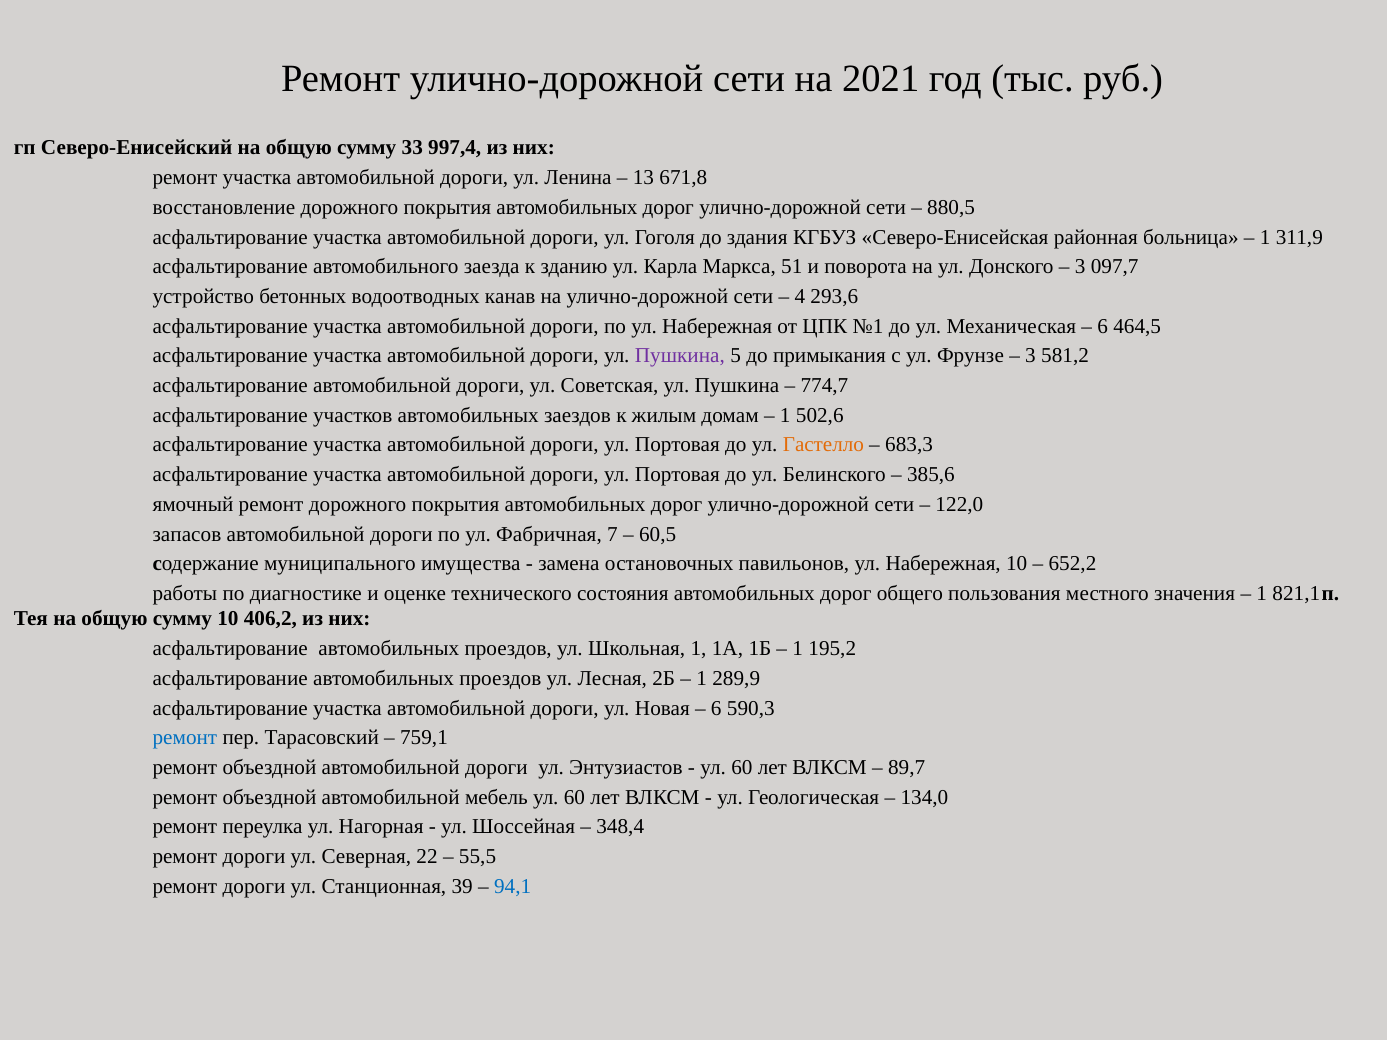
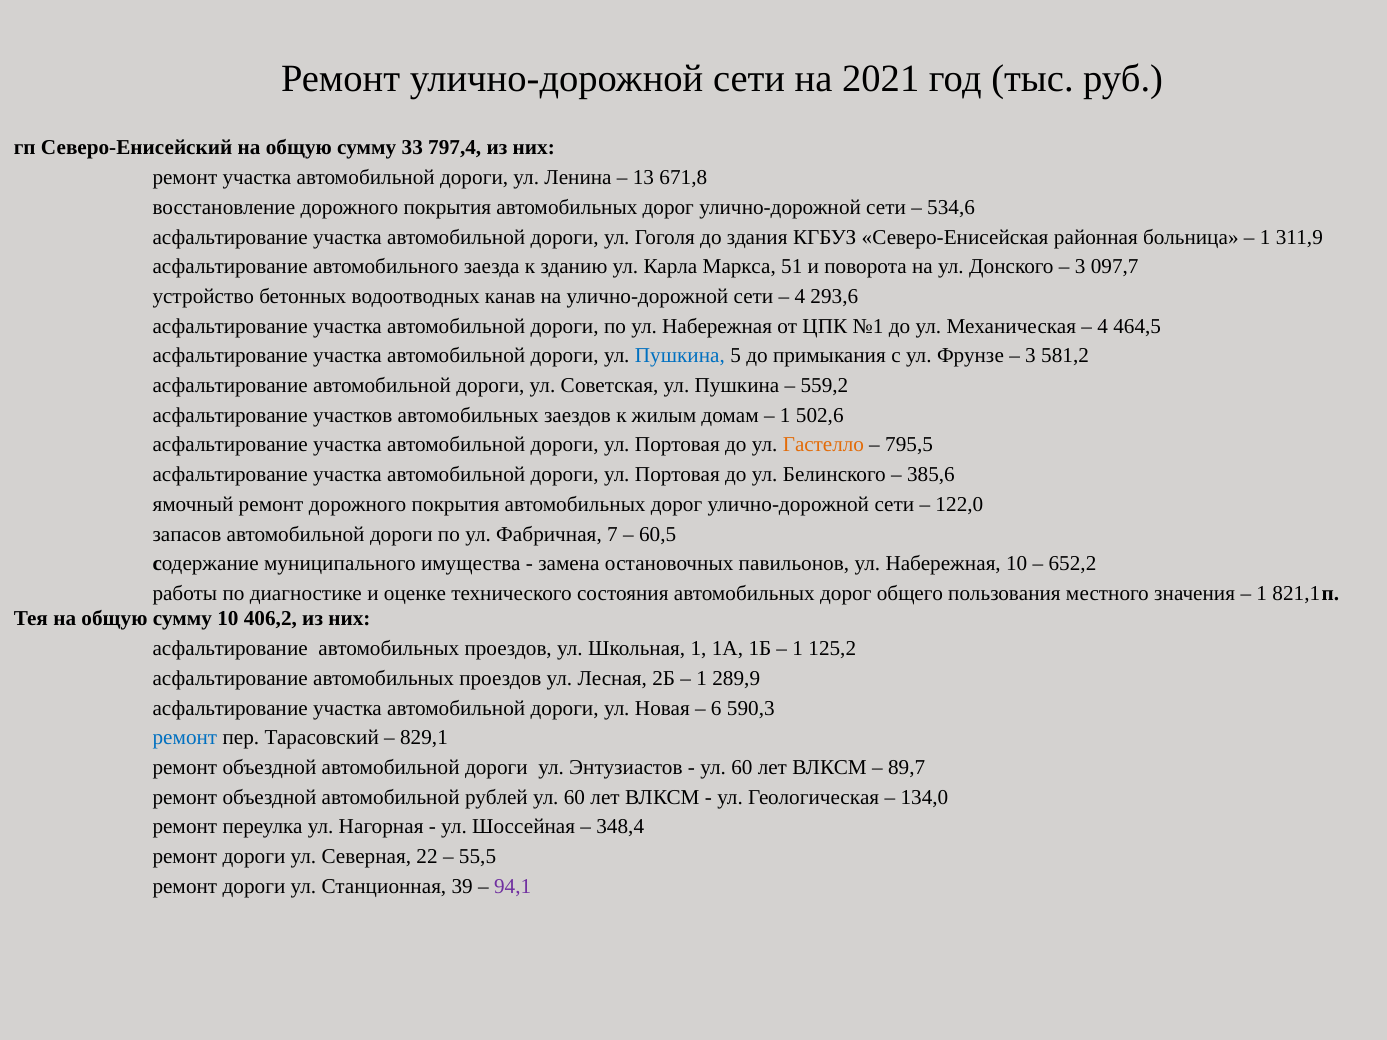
997,4: 997,4 -> 797,4 (455, 148)
880,5: 880,5 -> 534,6 (951, 207)
6: 6 -> 4 (1103, 326)
Пушкина colour: purple -> blue (680, 356)
774,7: 774,7 -> 559,2 (824, 386)
683,3: 683,3 -> 795,5 (909, 445)
195,2: 195,2 -> 125,2 (832, 649)
759,1: 759,1 -> 829,1 (424, 738)
мебель: мебель -> рублей (496, 797)
94,1 colour: blue -> purple (513, 886)
